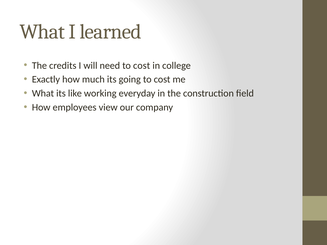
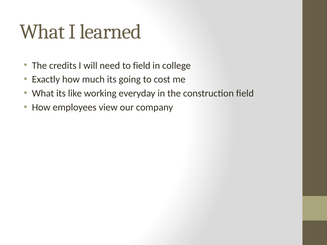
need to cost: cost -> field (142, 66)
